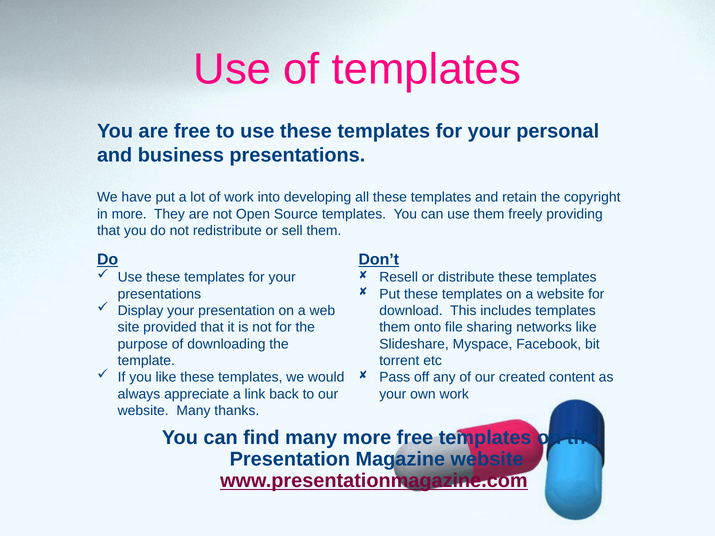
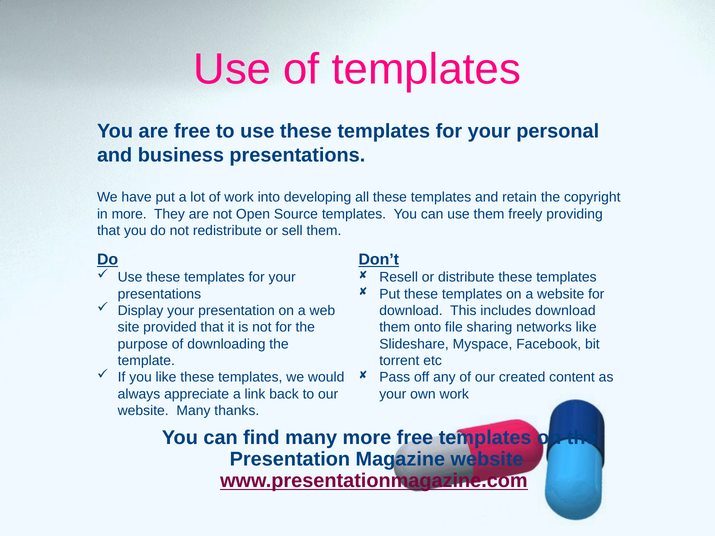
includes templates: templates -> download (565, 311)
